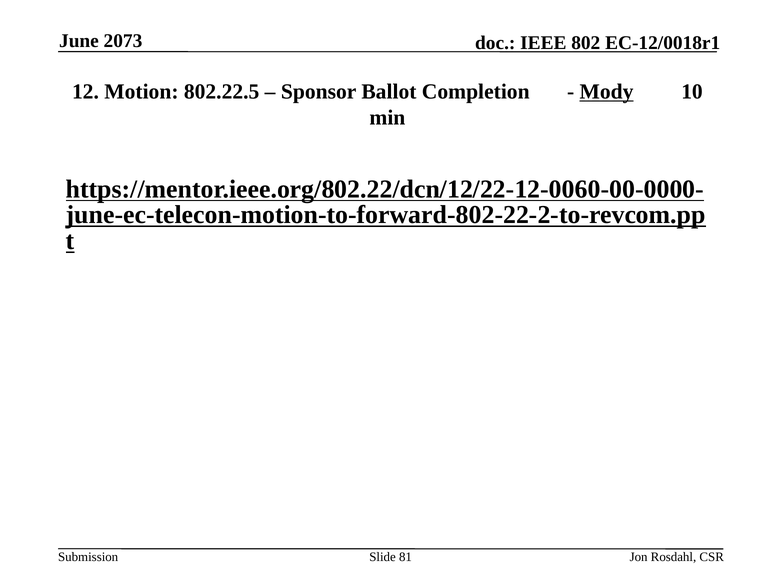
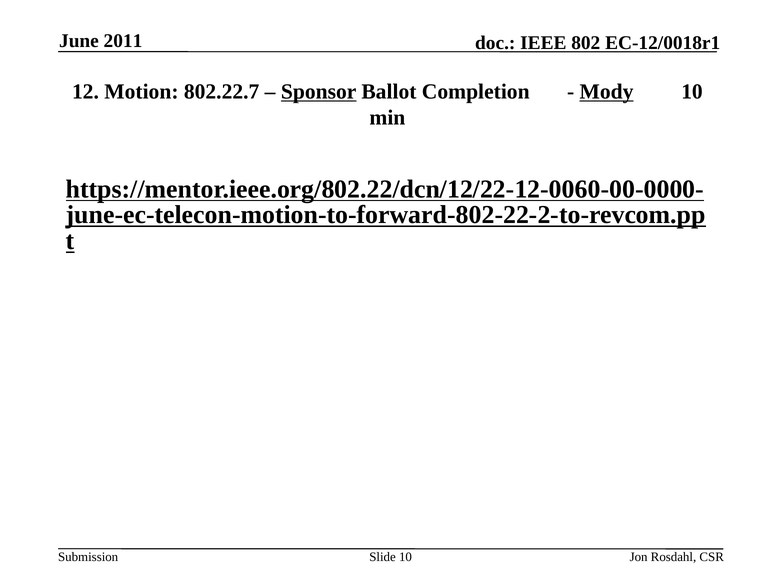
2073: 2073 -> 2011 (123, 41)
802.22.5: 802.22.5 -> 802.22.7 (222, 92)
Sponsor underline: none -> present (319, 92)
Slide 81: 81 -> 10 (405, 557)
